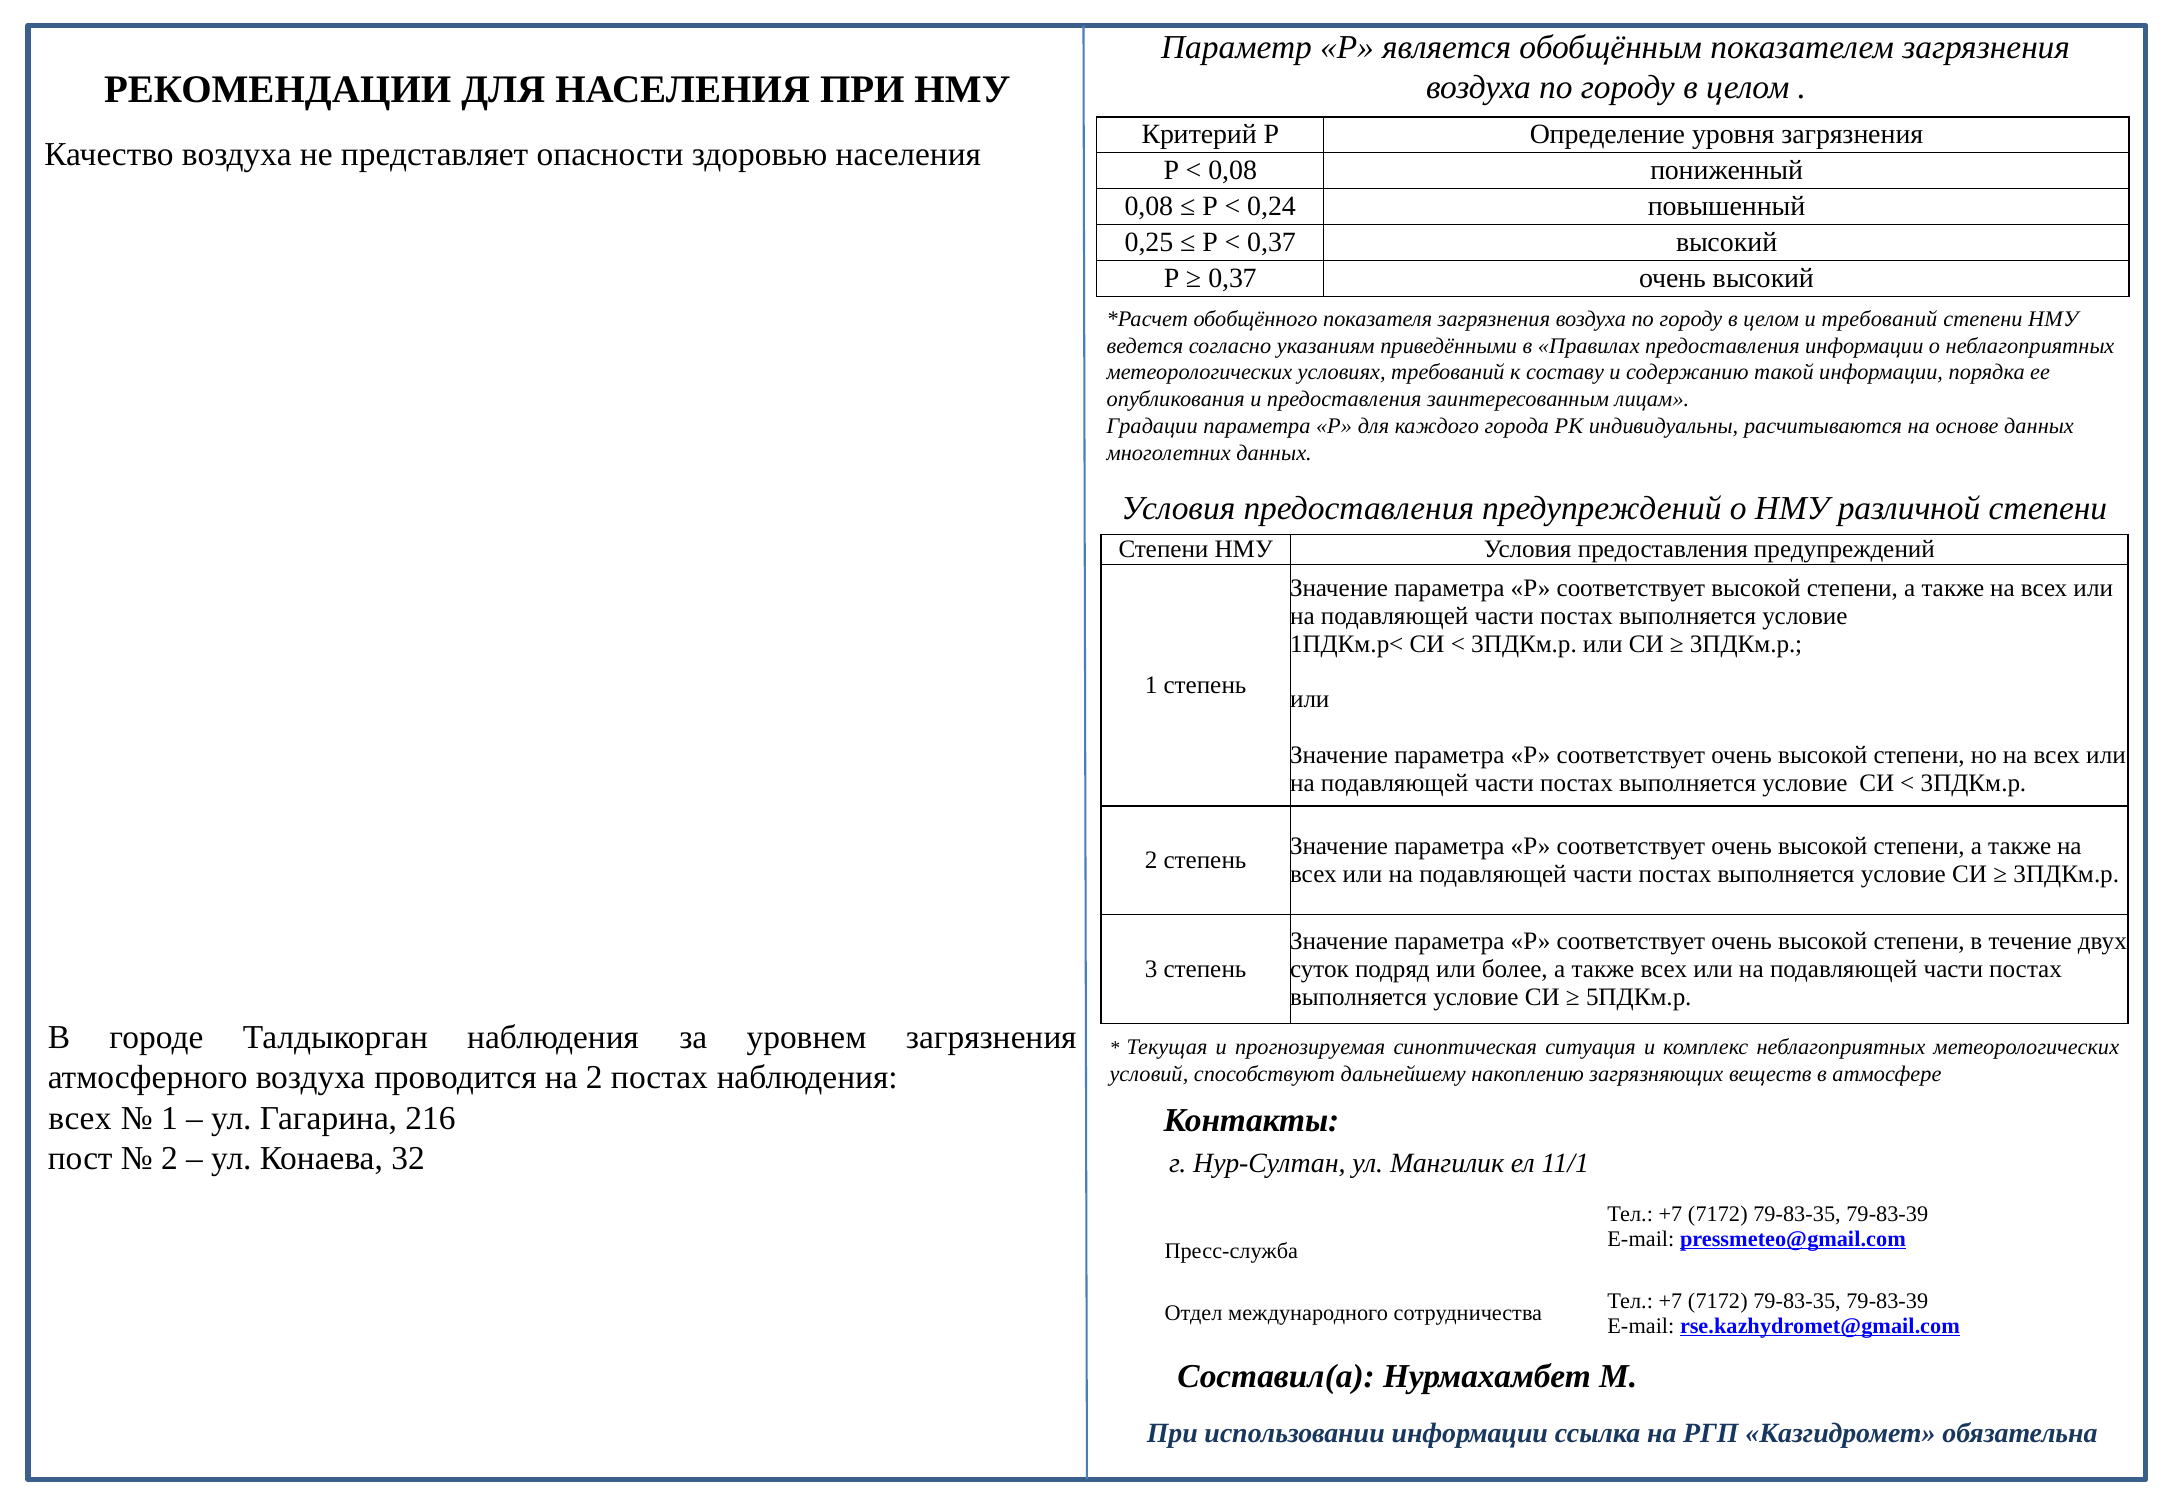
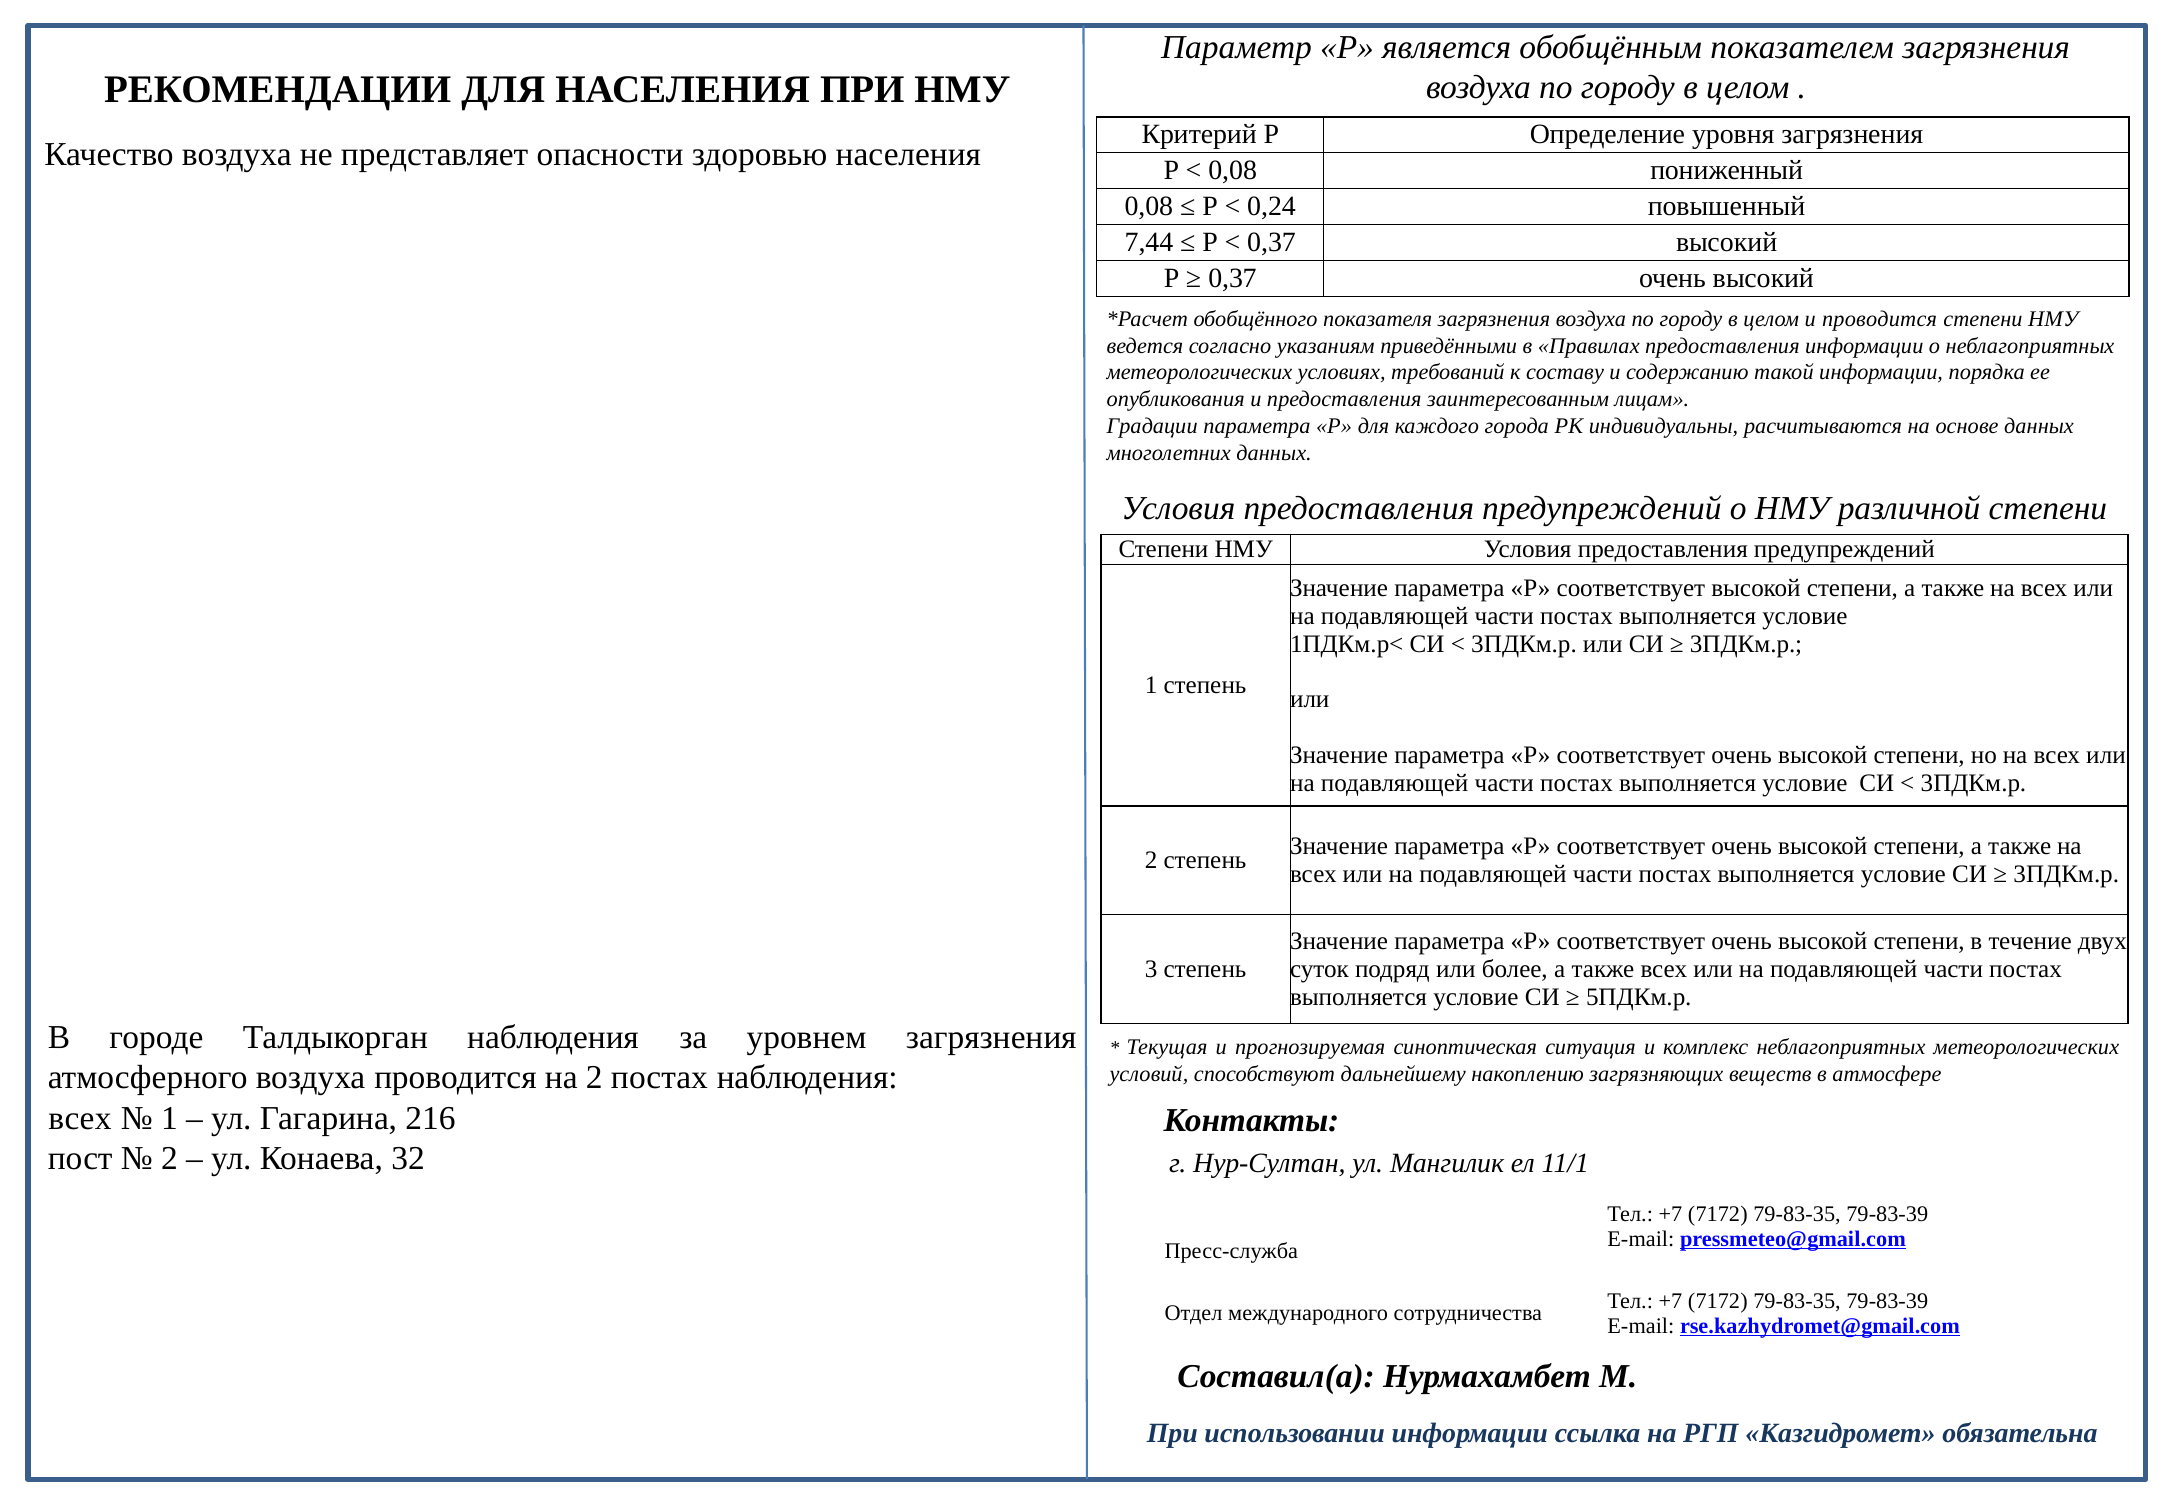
0,25: 0,25 -> 7,44 (1149, 242)
и требований: требований -> проводится (1879, 319)
